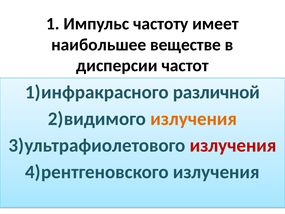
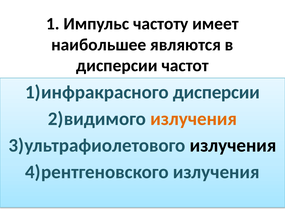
веществе: веществе -> являются (186, 45)
различной: различной -> дисперсии (216, 92)
излучения colour: red -> black (233, 145)
